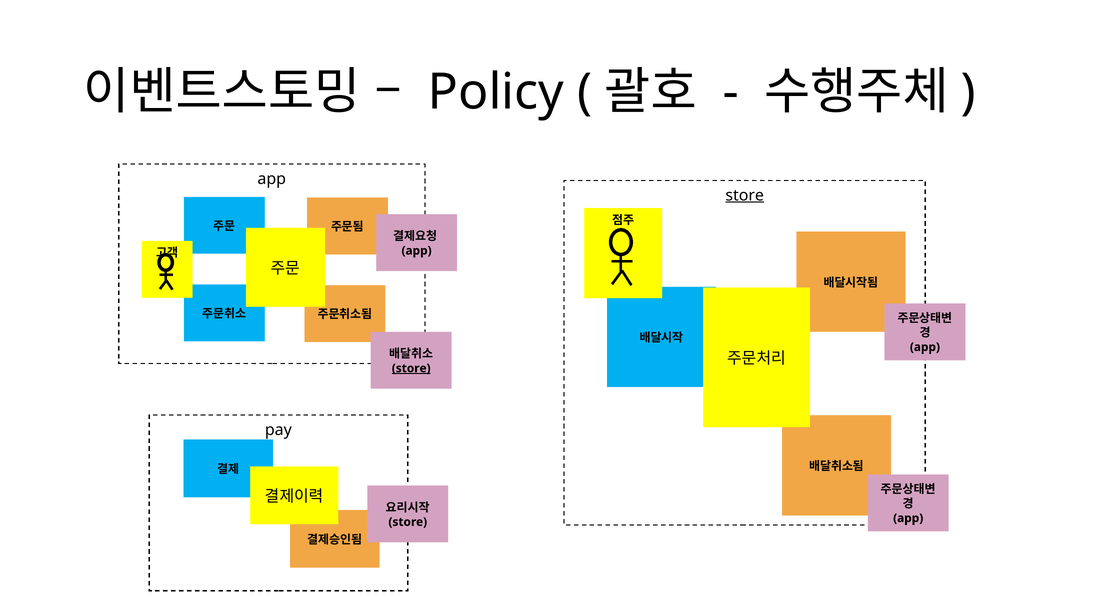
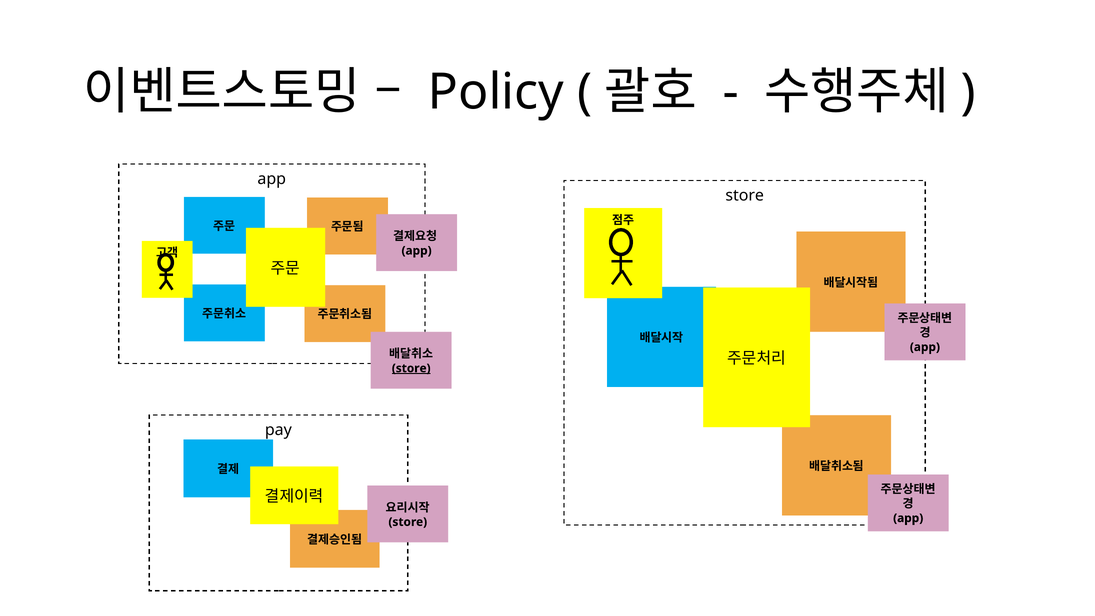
store underline: present -> none (745, 195)
